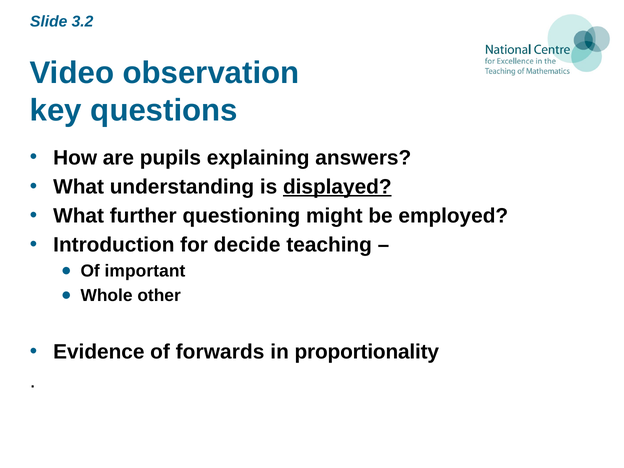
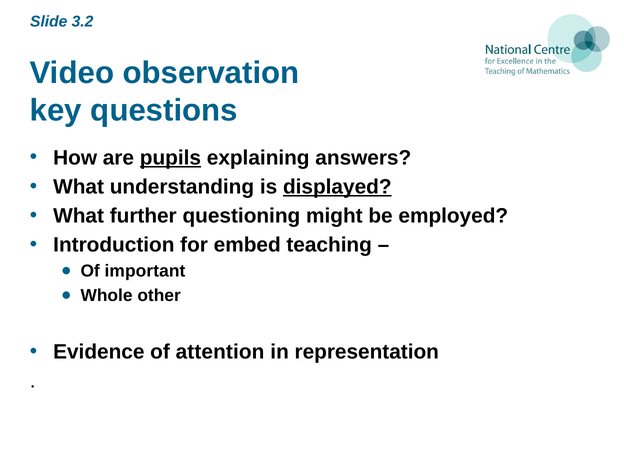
pupils underline: none -> present (170, 158)
decide: decide -> embed (247, 245)
forwards: forwards -> attention (220, 352)
proportionality: proportionality -> representation (367, 352)
